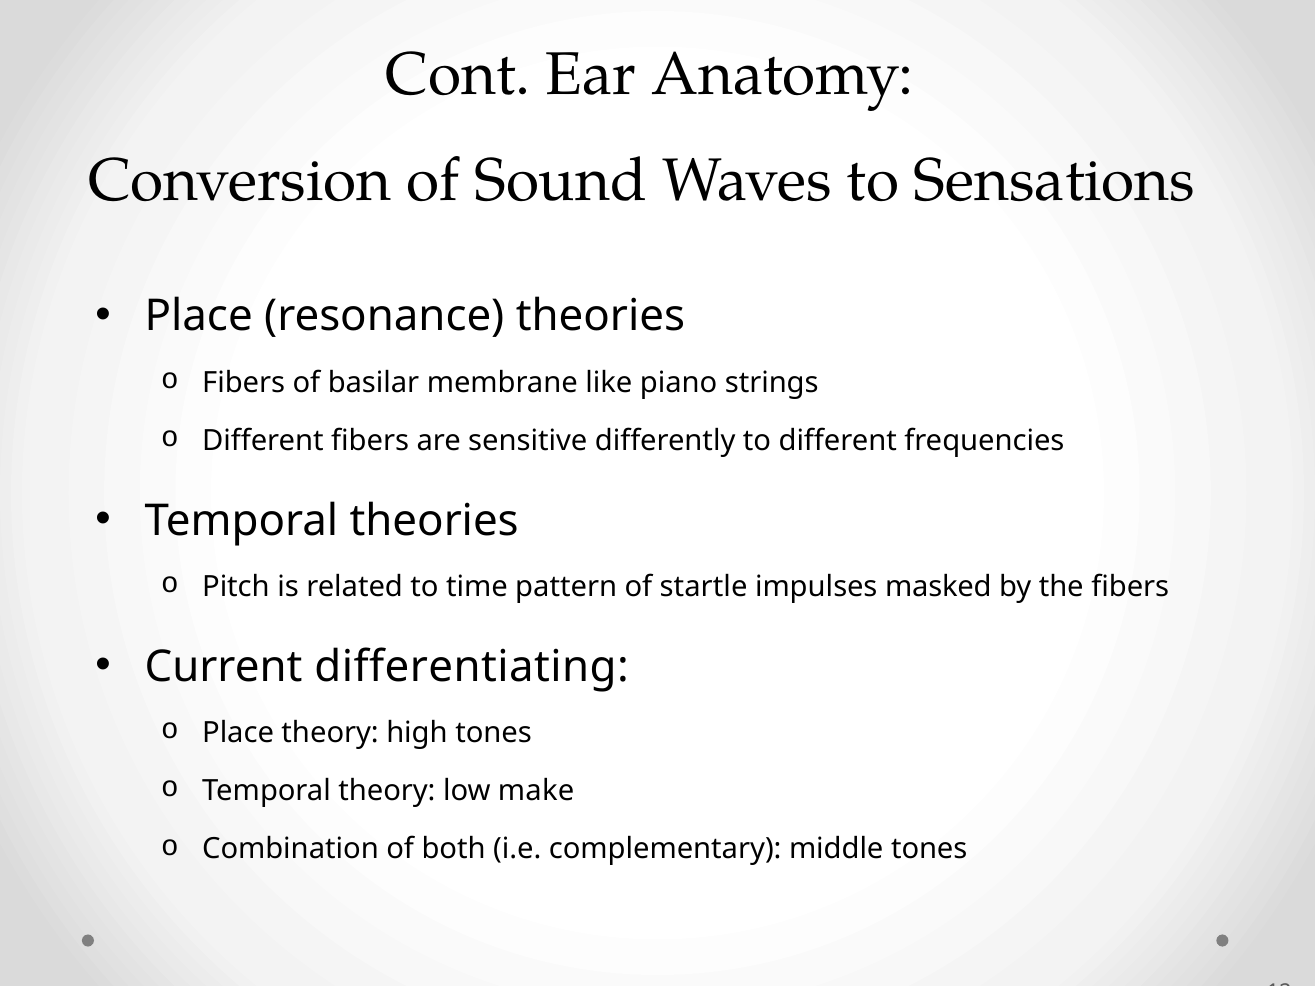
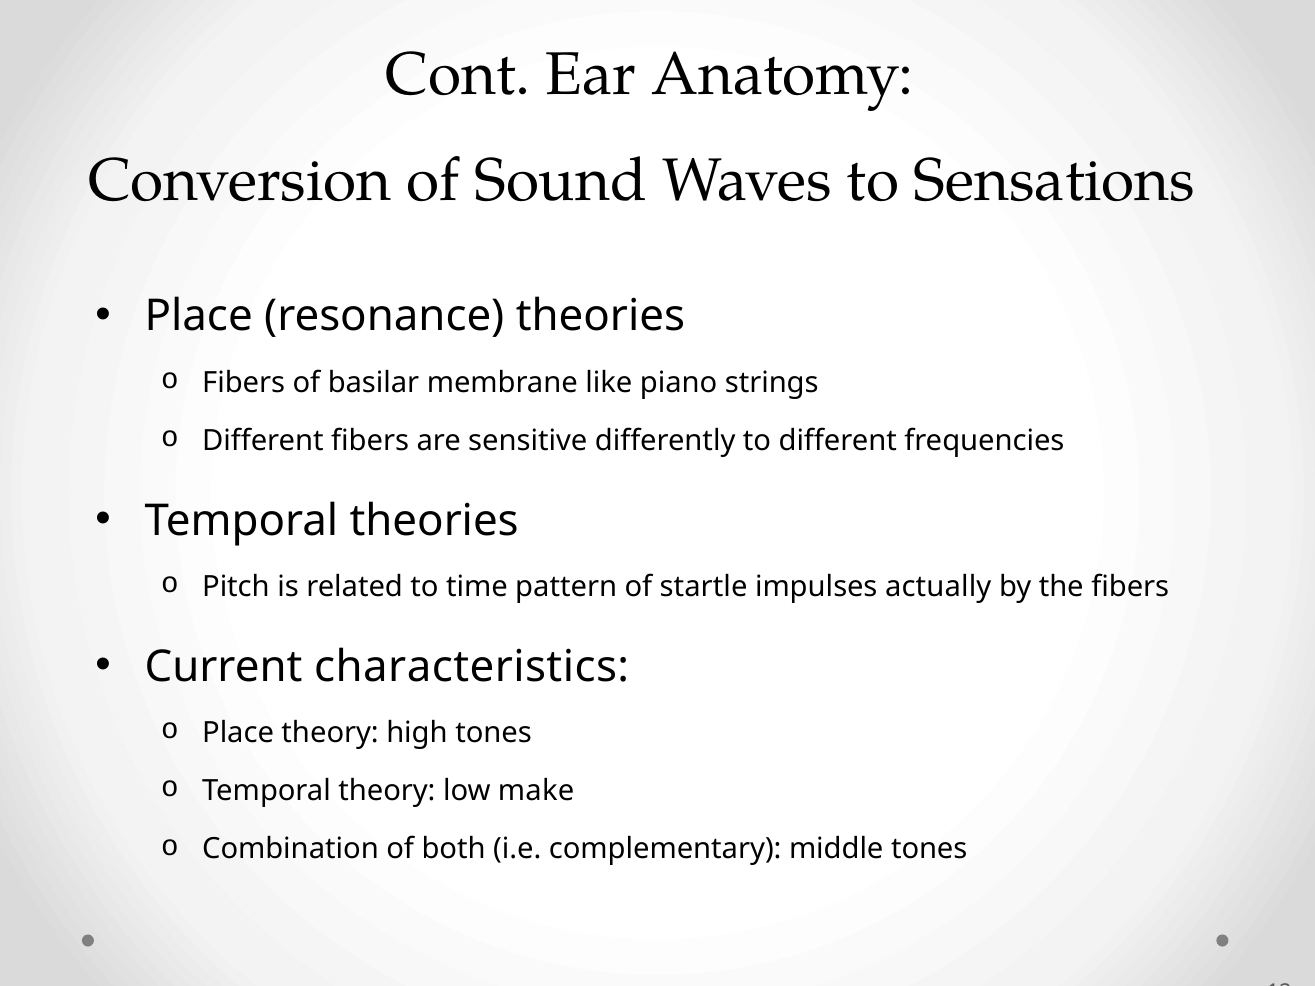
masked: masked -> actually (938, 587)
differentiating: differentiating -> characteristics (472, 667)
